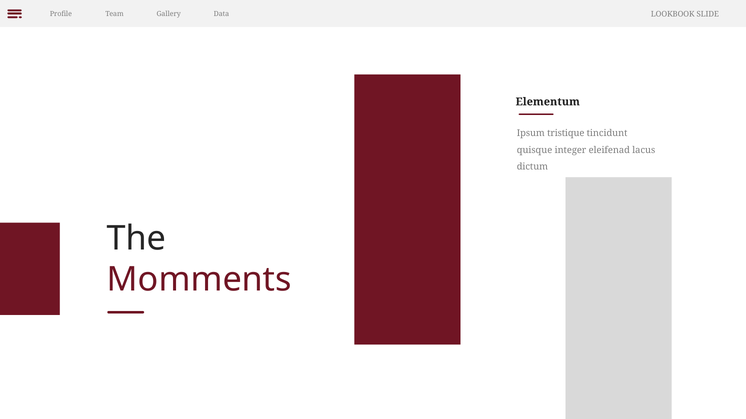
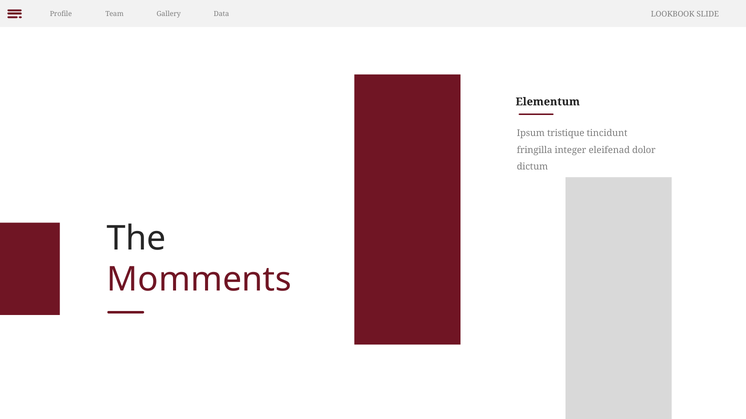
quisque: quisque -> fringilla (535, 150)
lacus: lacus -> dolor (644, 150)
